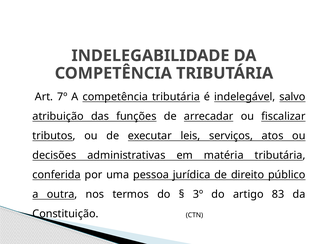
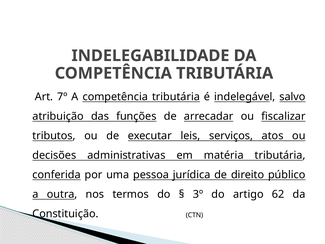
83: 83 -> 62 (278, 194)
